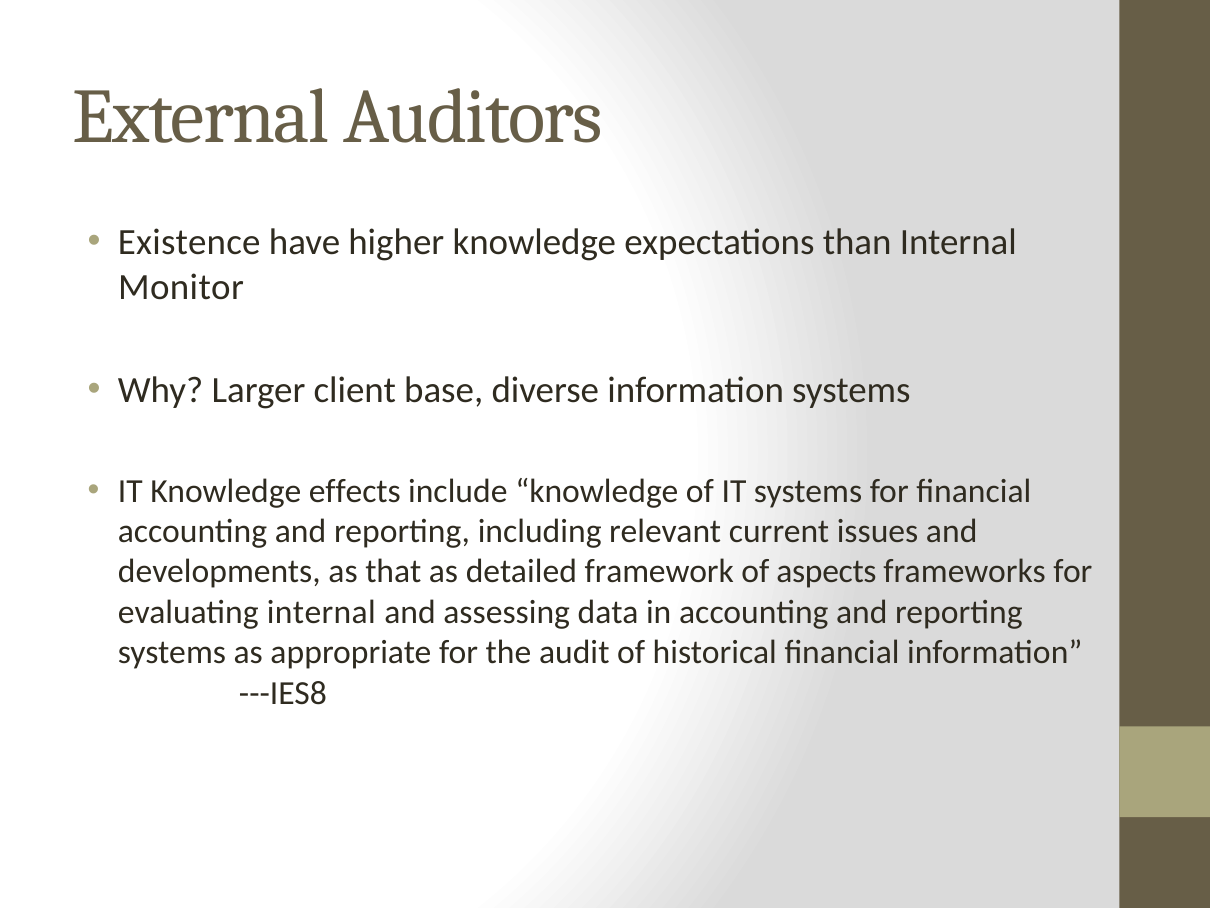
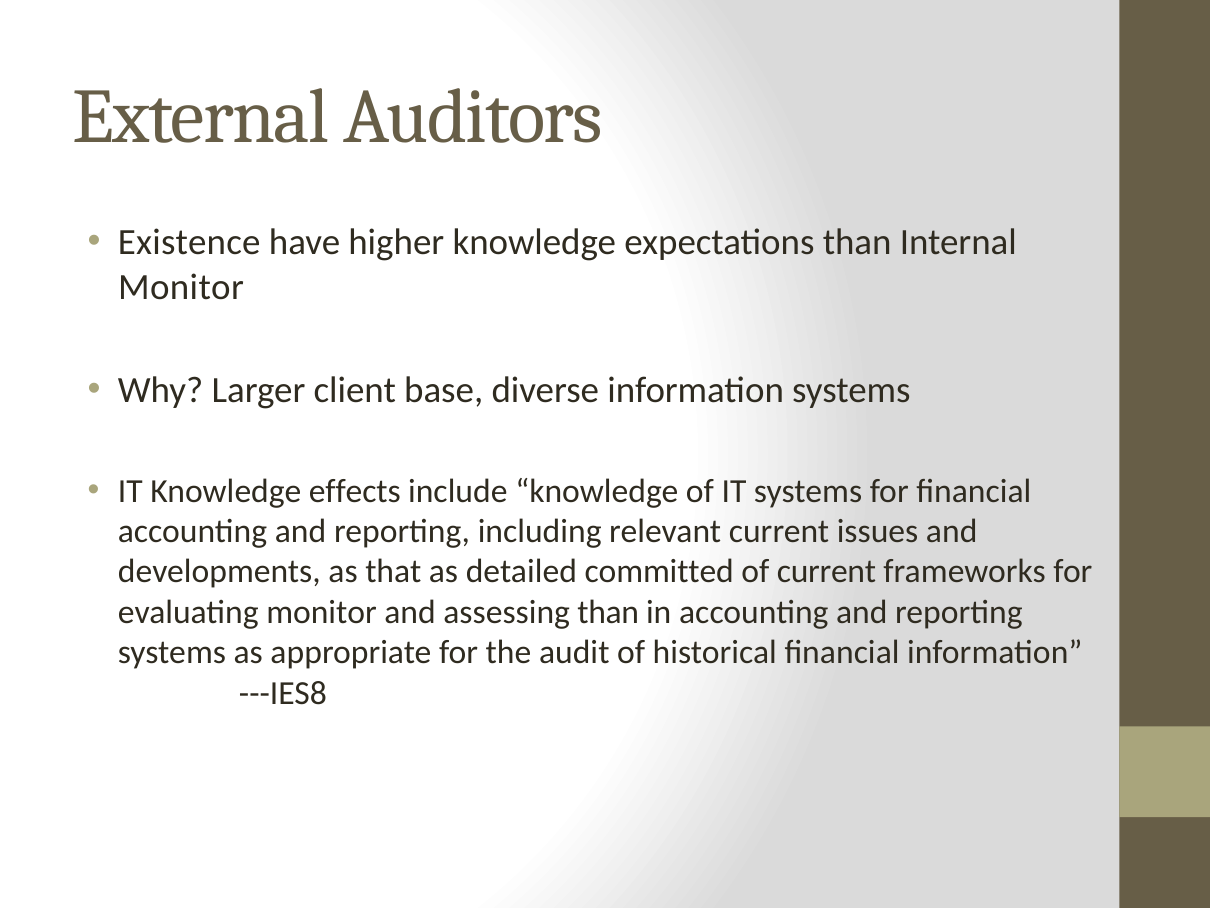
framework: framework -> committed (659, 572)
of aspects: aspects -> current (826, 572)
evaluating internal: internal -> monitor (322, 612)
assessing data: data -> than (608, 612)
